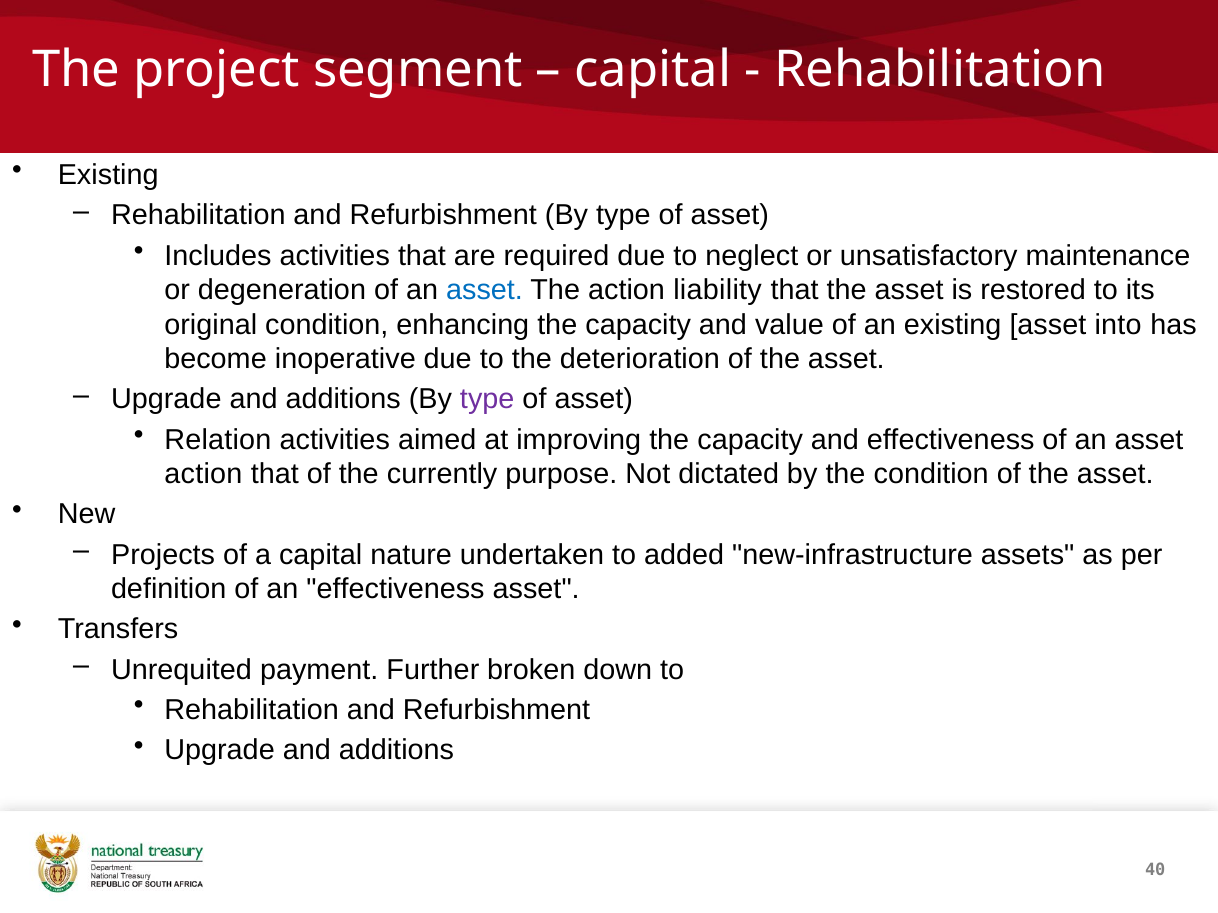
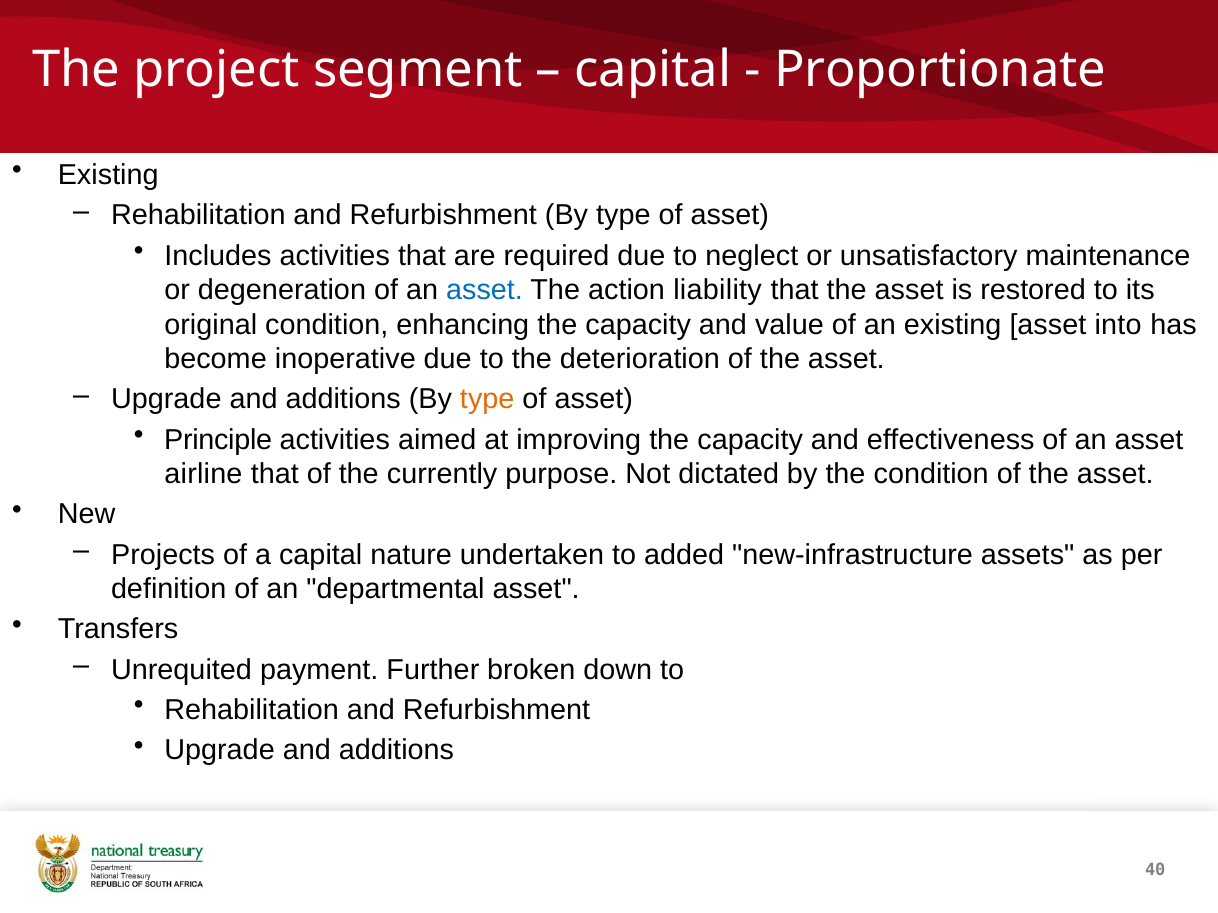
Rehabilitation: Rehabilitation -> Proportionate (940, 69)
type colour: purple -> orange (487, 400)
Relation: Relation -> Principle (218, 440)
action: action -> airline (203, 474)
an effectiveness: effectiveness -> departmental (396, 589)
